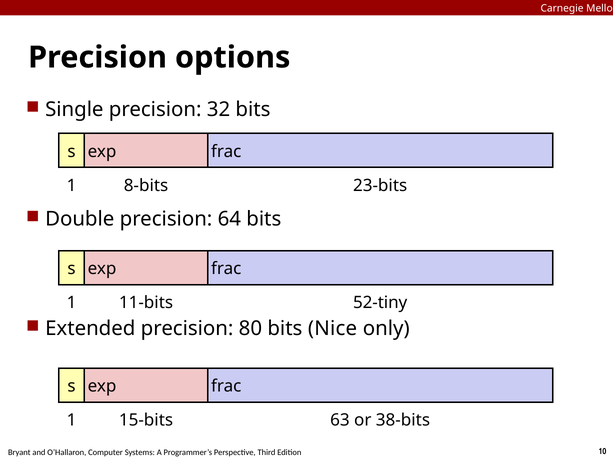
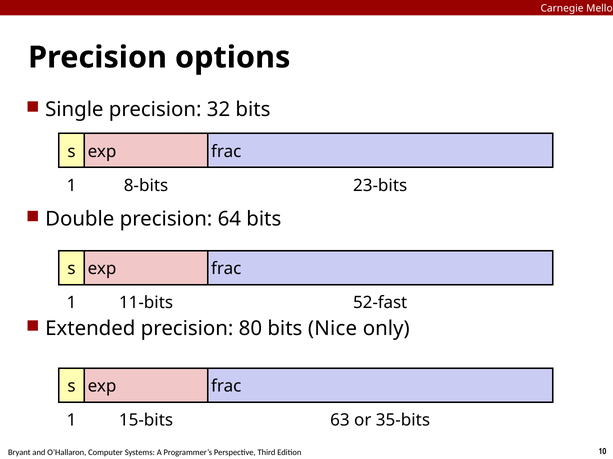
52-tiny: 52-tiny -> 52-fast (380, 303)
38-bits: 38-bits -> 35-bits (403, 421)
